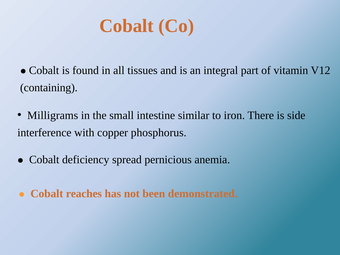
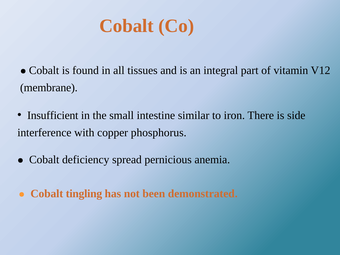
containing: containing -> membrane (49, 88)
Milligrams: Milligrams -> Insufficient (53, 115)
reaches: reaches -> tingling (84, 194)
